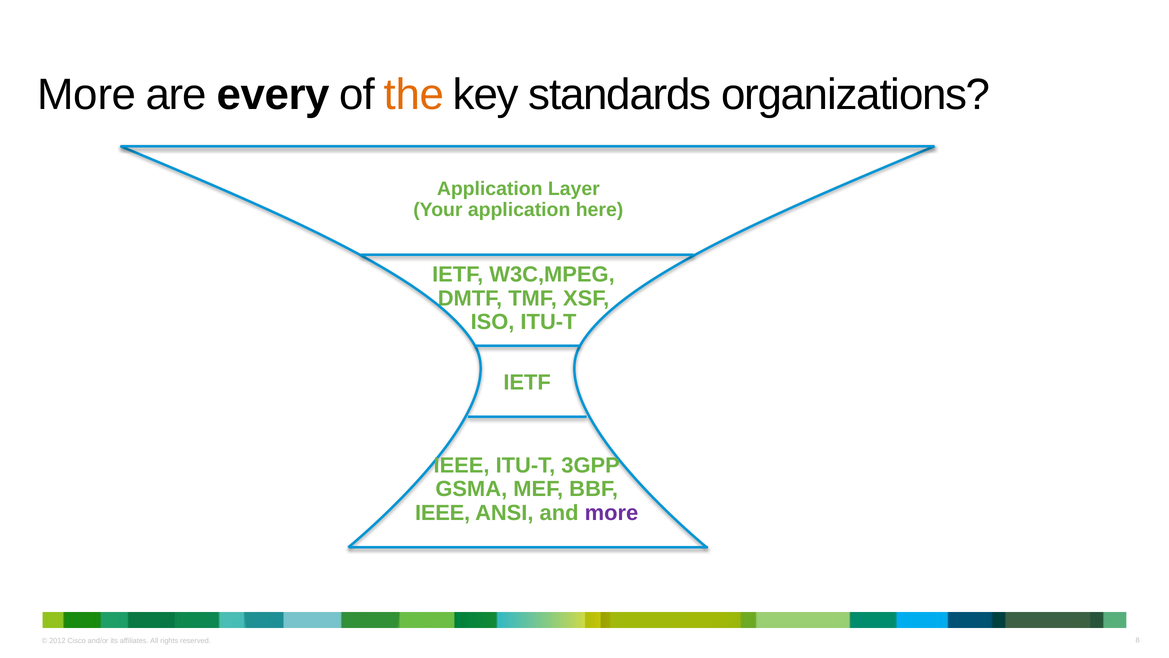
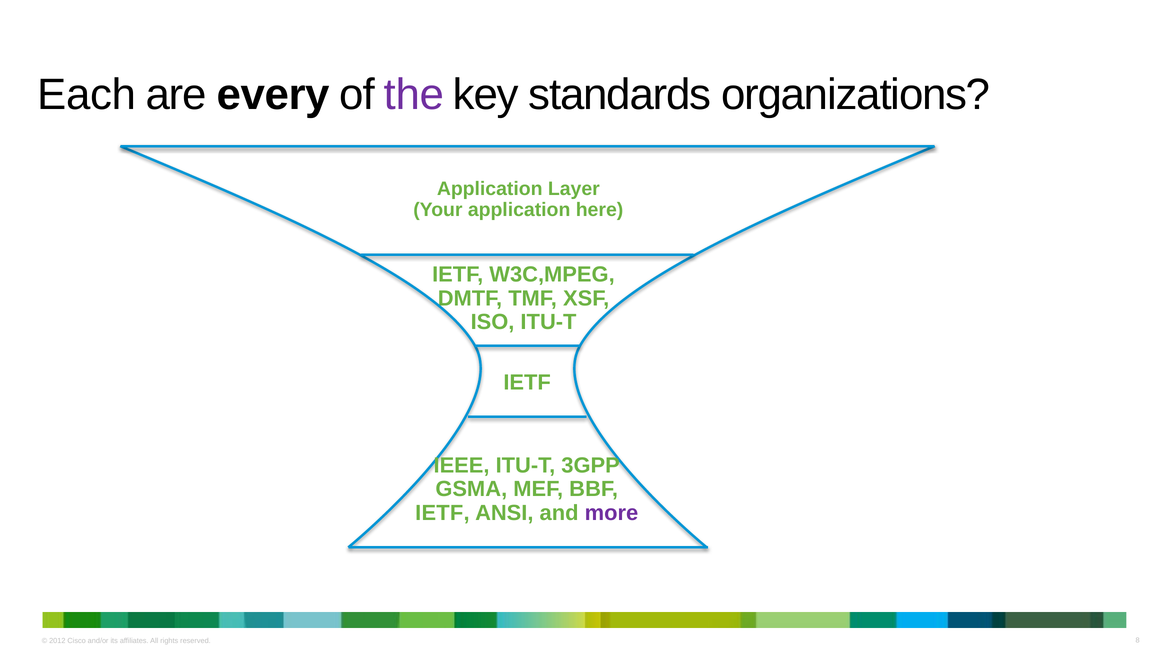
More: More -> Each (87, 95)
the colour: orange -> purple (414, 95)
IEEE: IEEE -> IETF (442, 513)
